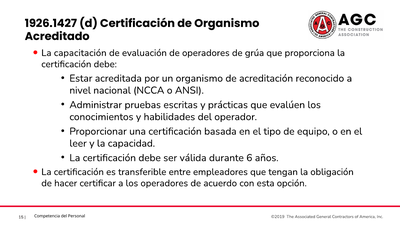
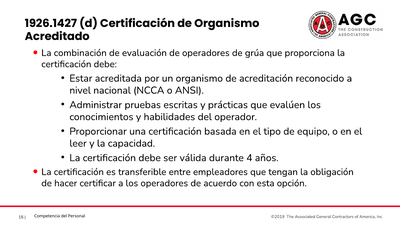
capacitación: capacitación -> combinación (80, 53)
6: 6 -> 4 (249, 158)
